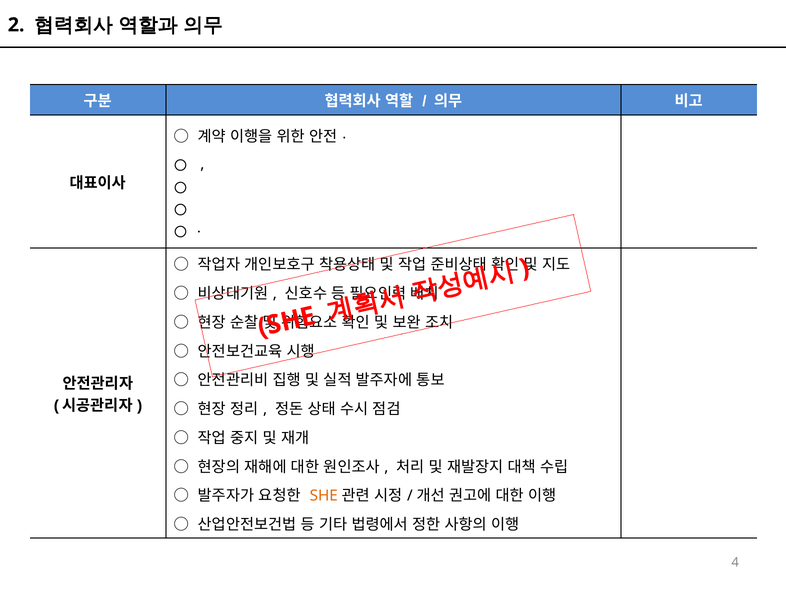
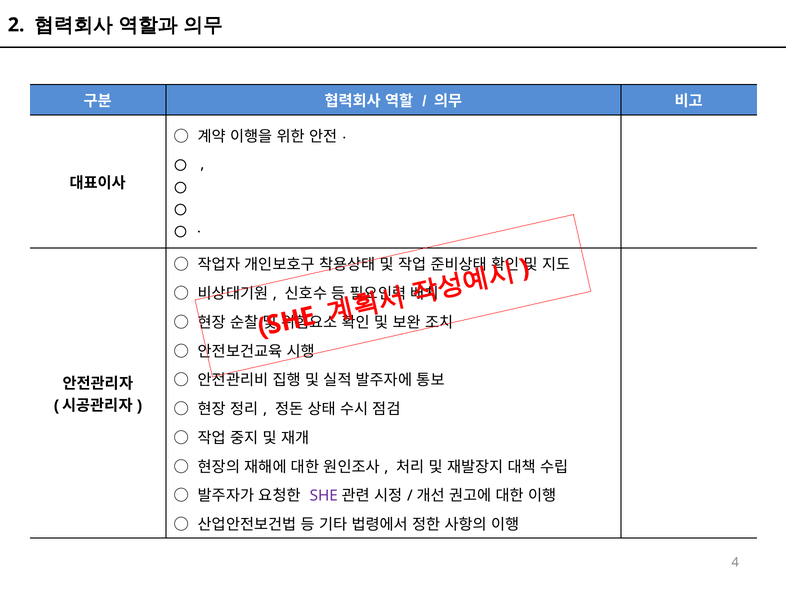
SHE colour: orange -> purple (324, 495)
